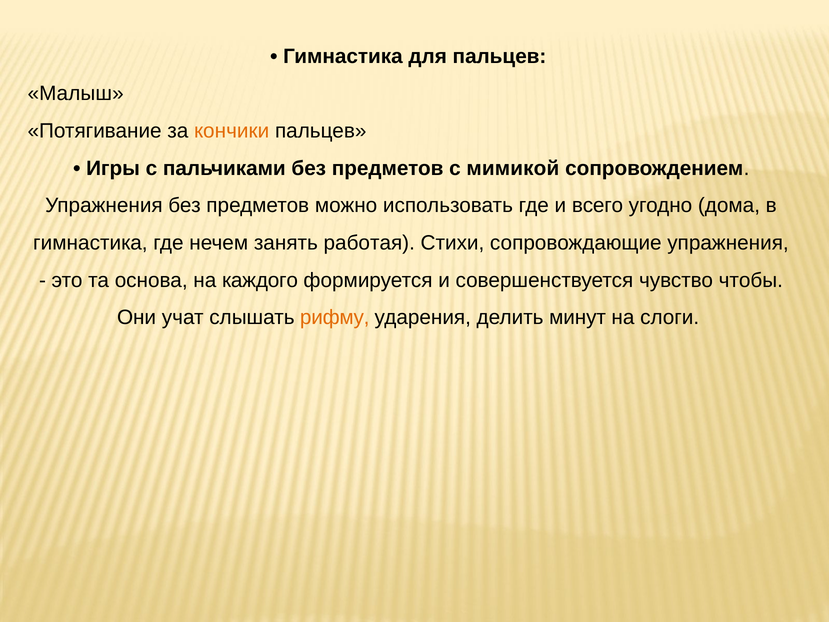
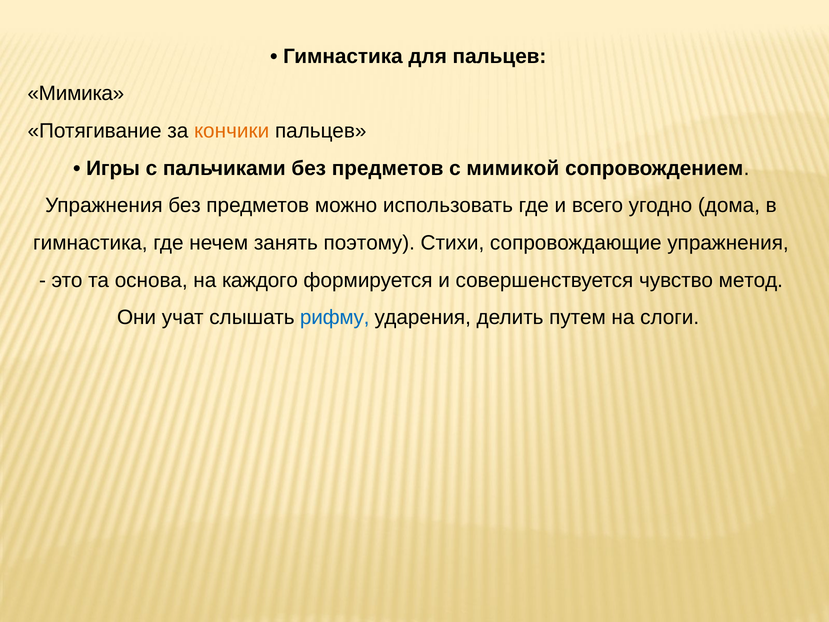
Малыш: Малыш -> Мимика (76, 94)
работая: работая -> поэтому (369, 243)
чтобы: чтобы -> метод (751, 280)
рифму colour: orange -> blue (335, 317)
минут: минут -> путем (578, 317)
